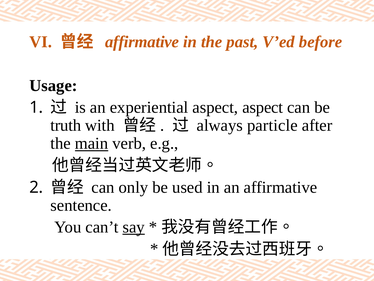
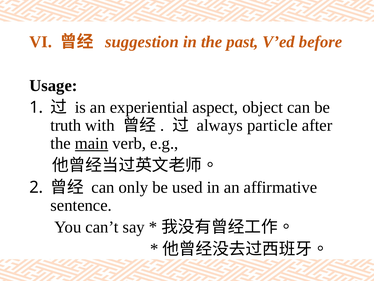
affirmative: affirmative -> suggestion (142, 42)
aspect aspect: aspect -> object (263, 107)
say underline: present -> none (134, 227)
